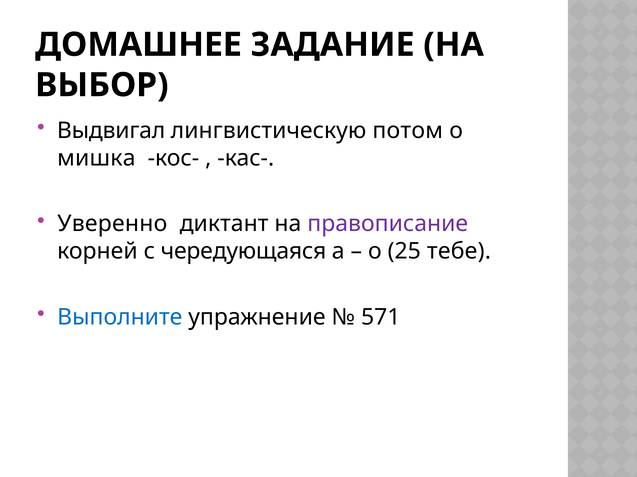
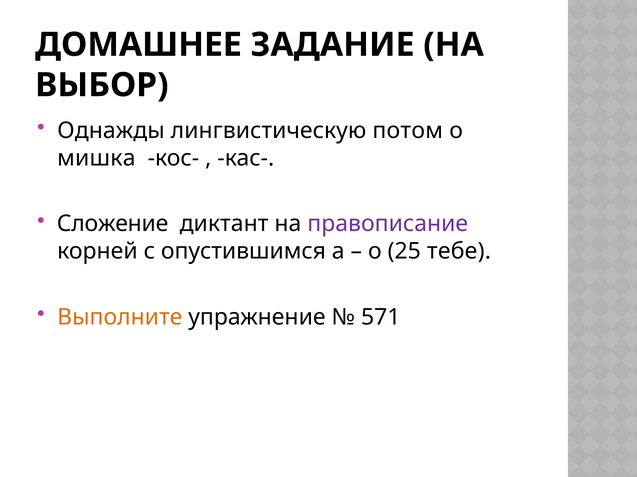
Выдвигал: Выдвигал -> Однажды (111, 131)
Уверенно: Уверенно -> Сложение (113, 224)
чередующаяся: чередующаяся -> опустившимся (243, 252)
Выполните colour: blue -> orange (120, 317)
